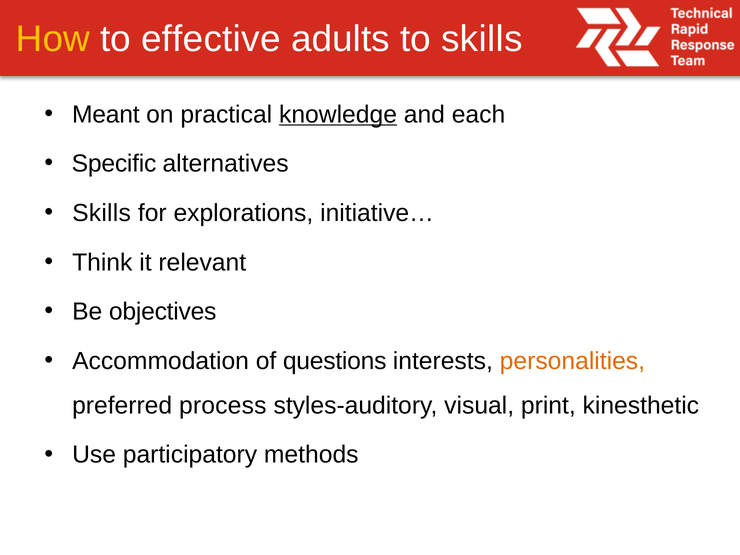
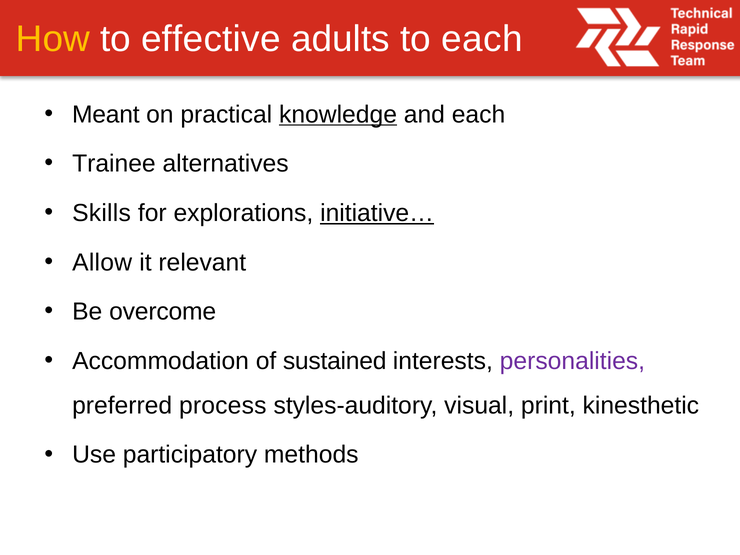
to skills: skills -> each (482, 39)
Specific: Specific -> Trainee (114, 164)
initiative… underline: none -> present (377, 213)
Think: Think -> Allow (102, 262)
objectives: objectives -> overcome (163, 312)
questions: questions -> sustained (335, 361)
personalities colour: orange -> purple (572, 361)
